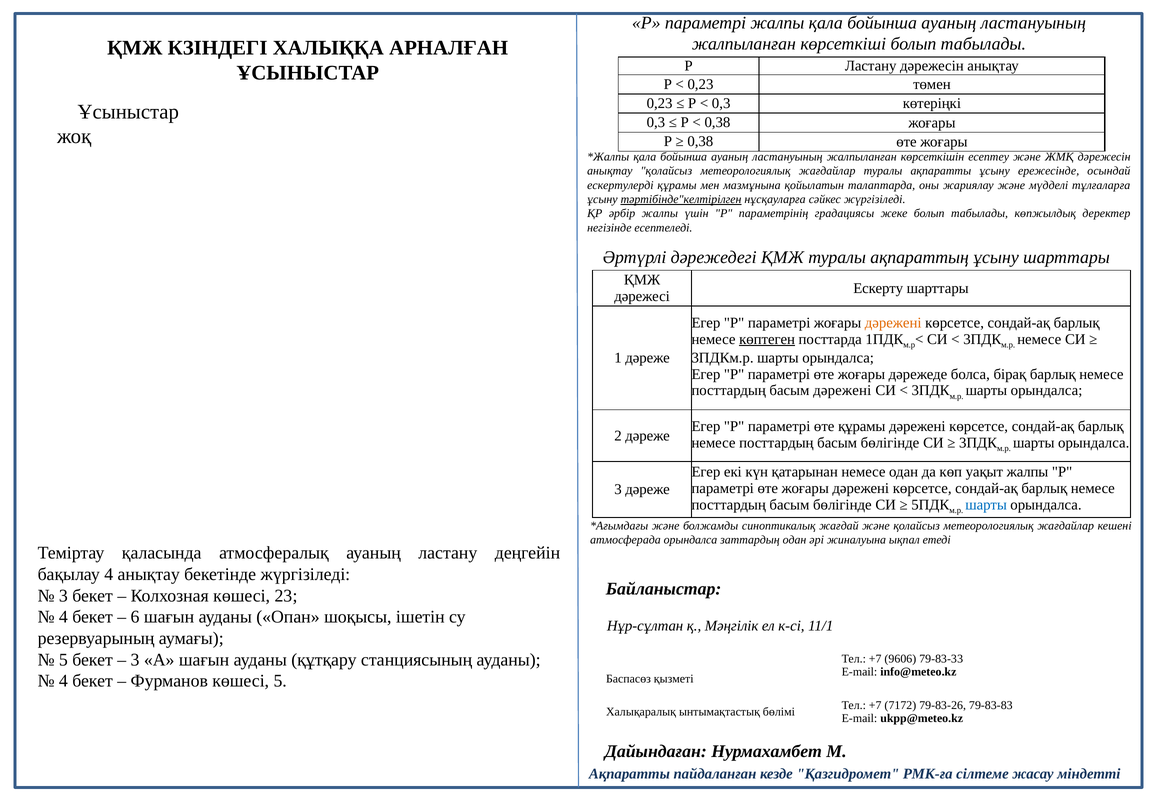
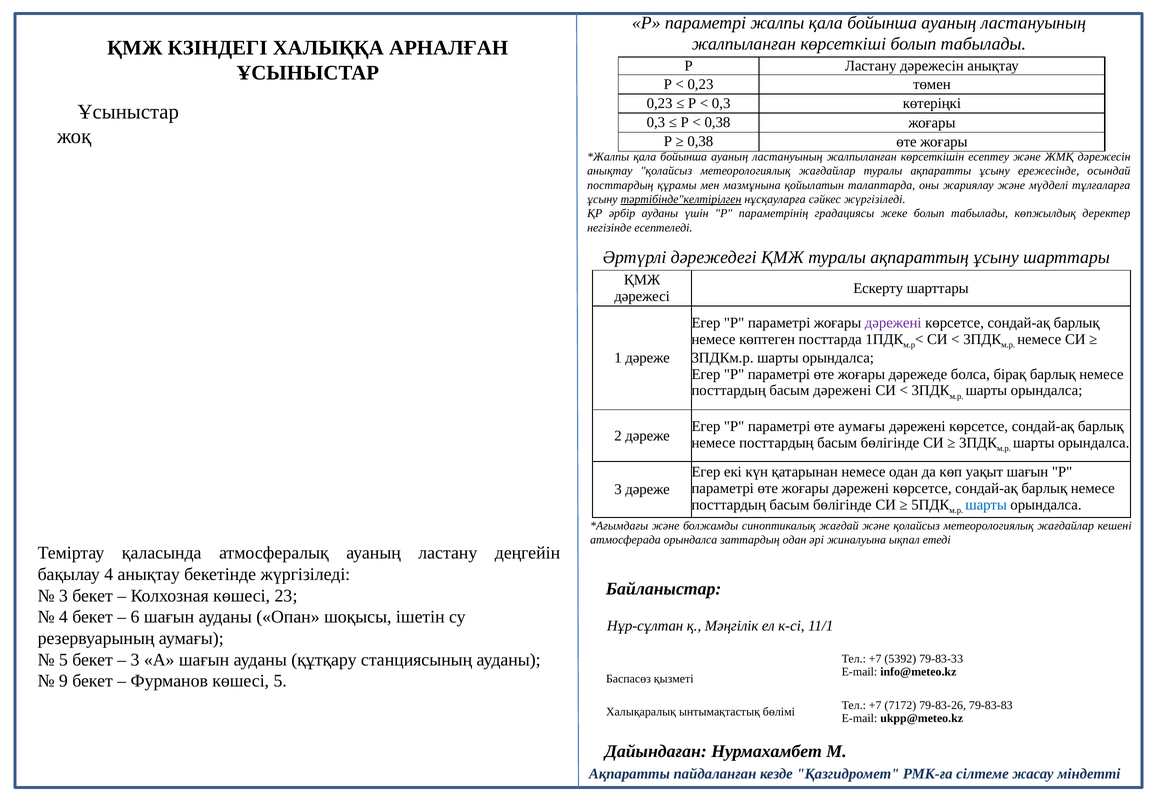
ескертулерді: ескертулерді -> посттардың (620, 185)
әрбір жалпы: жалпы -> ауданы (660, 214)
дәрежені colour: orange -> purple (893, 323)
көптеген underline: present -> none (767, 339)
өте құрамы: құрамы -> аумағы (862, 426)
уақыт жалпы: жалпы -> шағын (1028, 472)
9606: 9606 -> 5392 (900, 659)
4: 4 -> 9 (63, 681)
